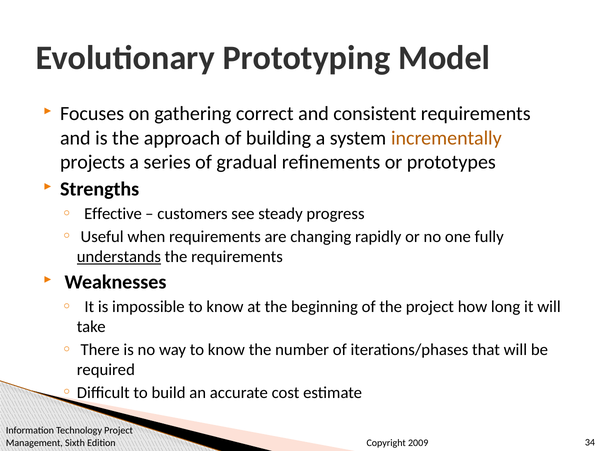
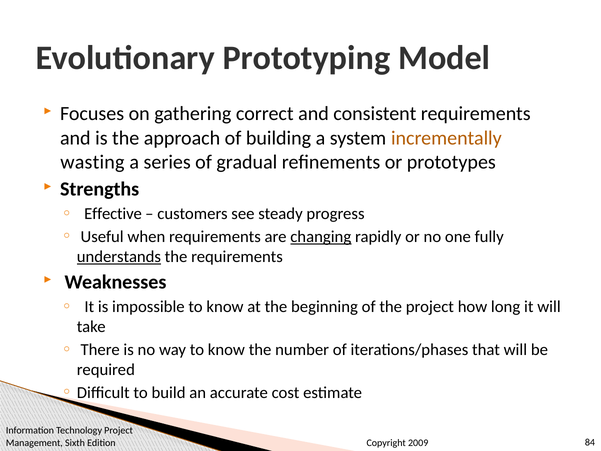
projects: projects -> wasting (92, 162)
changing underline: none -> present (321, 237)
34: 34 -> 84 (590, 442)
